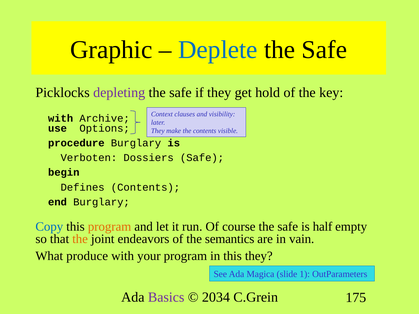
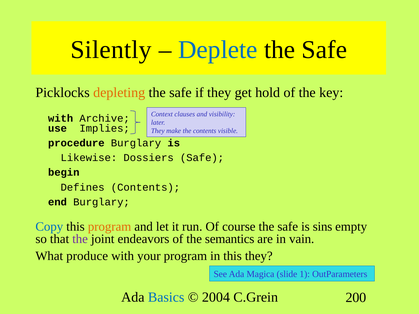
Graphic: Graphic -> Silently (111, 50)
depleting colour: purple -> orange (119, 93)
Options: Options -> Implies (105, 129)
Verboten: Verboten -> Likewise (89, 158)
half: half -> sins (323, 227)
the colour: orange -> purple (80, 239)
Basics colour: purple -> blue (166, 297)
2034: 2034 -> 2004 (216, 297)
175: 175 -> 200 (356, 298)
